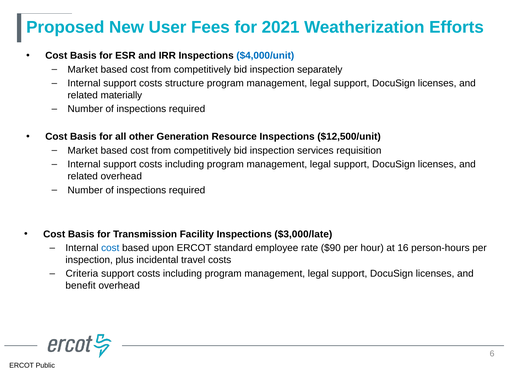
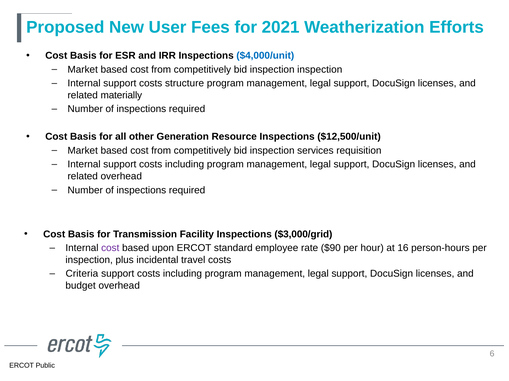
inspection separately: separately -> inspection (320, 70)
$3,000/late: $3,000/late -> $3,000/grid (303, 235)
cost colour: blue -> purple (110, 248)
benefit: benefit -> budget (81, 286)
